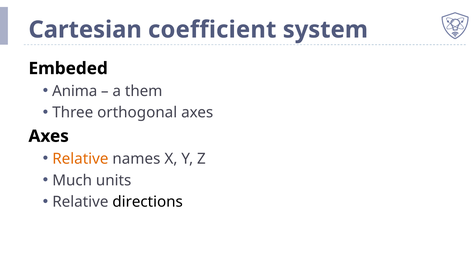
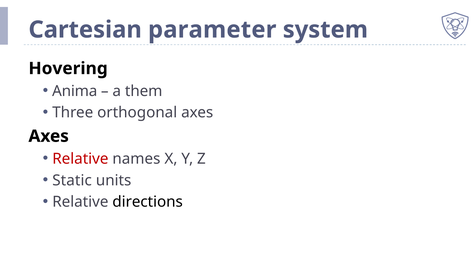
coefficient: coefficient -> parameter (212, 30)
Embeded: Embeded -> Hovering (68, 68)
Relative colour: orange -> red (80, 159)
Much: Much -> Static (72, 180)
